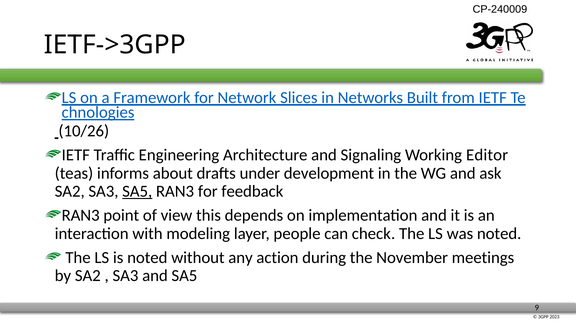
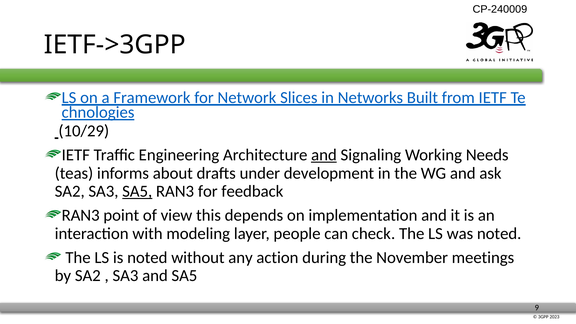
10/26: 10/26 -> 10/29 (84, 131)
and underline: none -> present (324, 155)
Editor: Editor -> Needs (487, 155)
